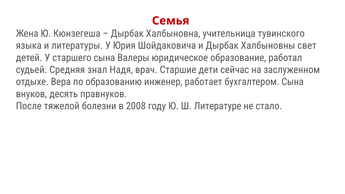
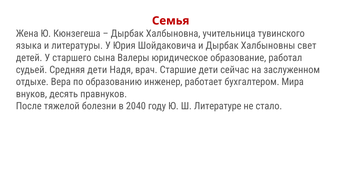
Средняя знал: знал -> дети (97, 70)
бухгалтером Сына: Сына -> Мира (293, 82)
2008: 2008 -> 2040 (136, 106)
